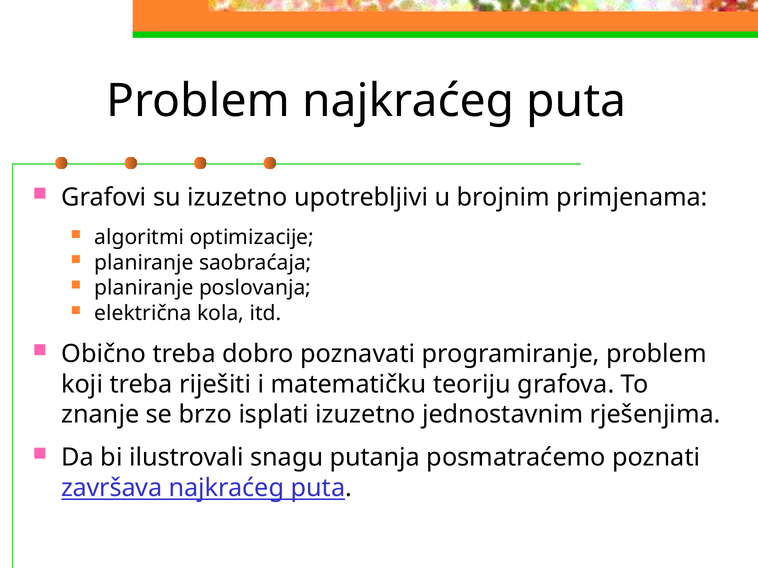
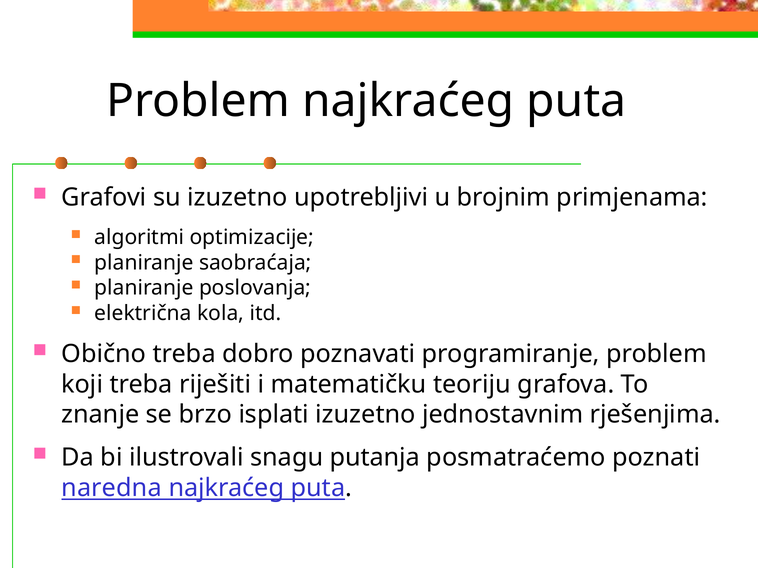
završava: završava -> naredna (112, 488)
